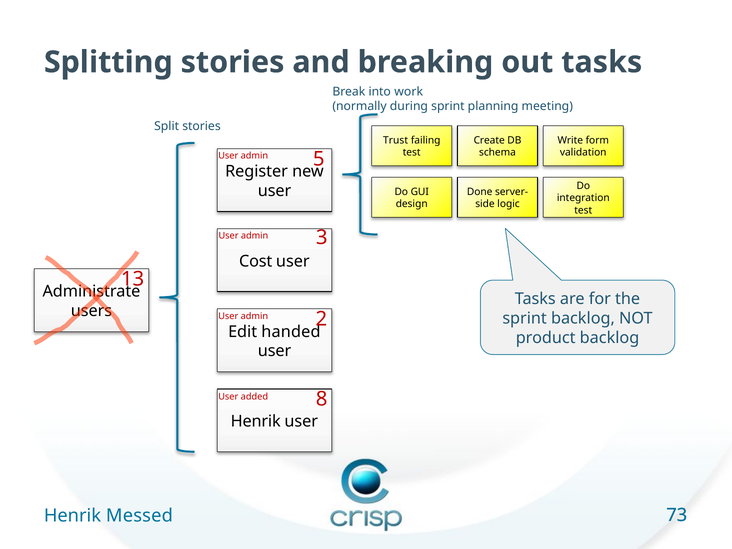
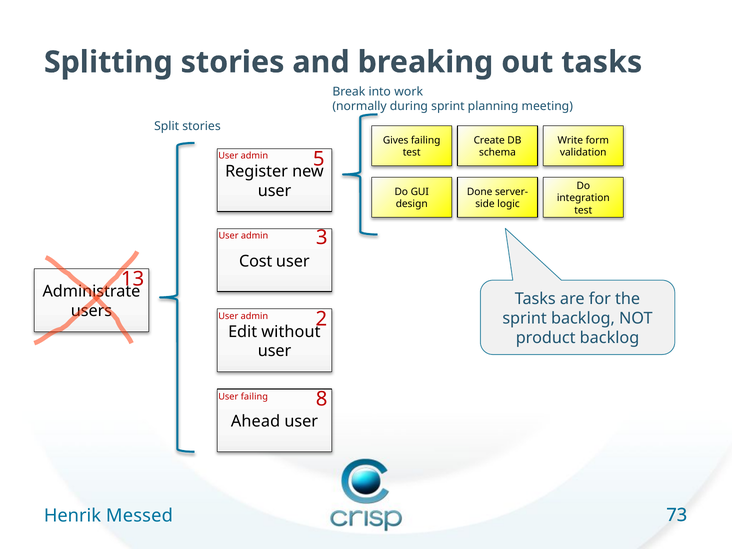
Trust: Trust -> Gives (396, 140)
handed: handed -> without (291, 332)
User added: added -> failing (254, 397)
Henrik: Henrik -> Ahead (256, 421)
